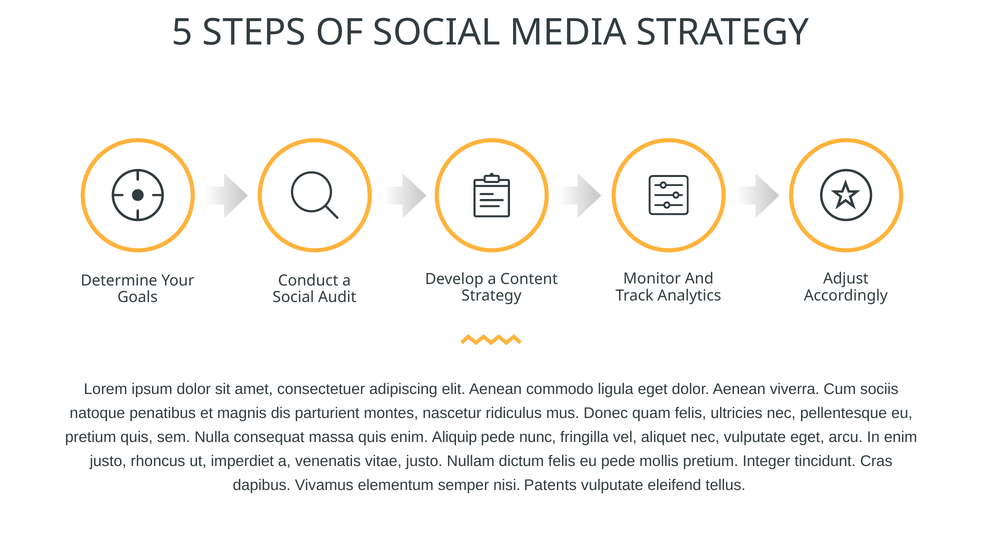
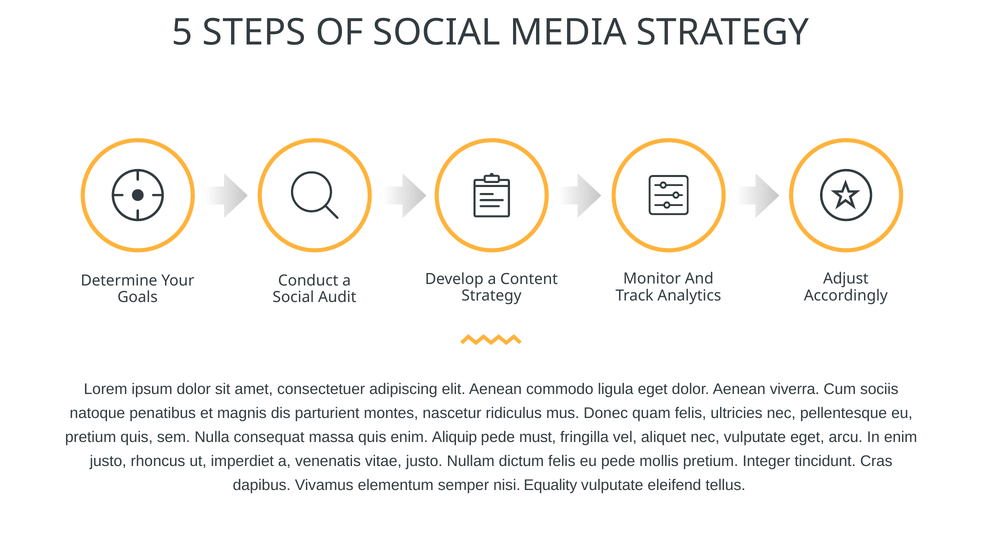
nunc: nunc -> must (538, 437)
Patents: Patents -> Equality (550, 485)
